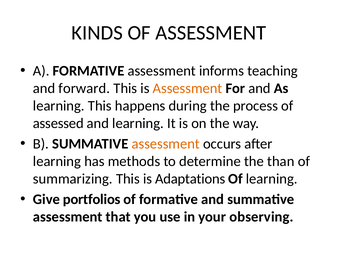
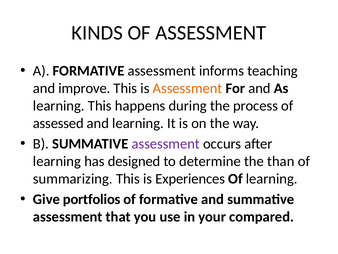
forward: forward -> improve (84, 88)
assessment colour: orange -> purple (166, 143)
methods: methods -> designed (134, 161)
Adaptations: Adaptations -> Experiences (190, 178)
observing: observing -> compared (262, 216)
